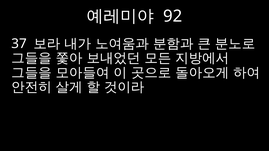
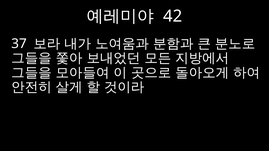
92: 92 -> 42 (173, 16)
